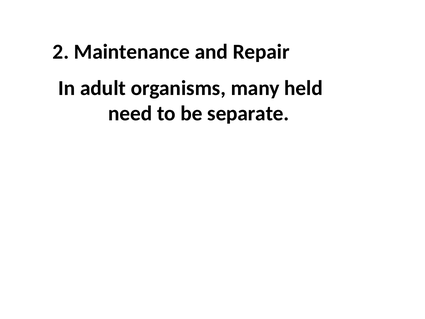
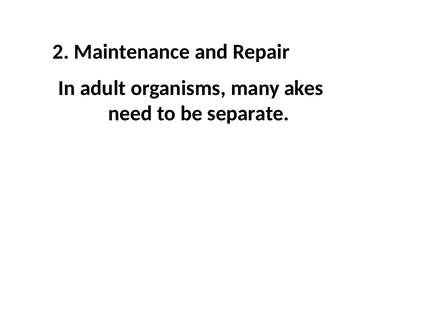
held: held -> akes (304, 88)
